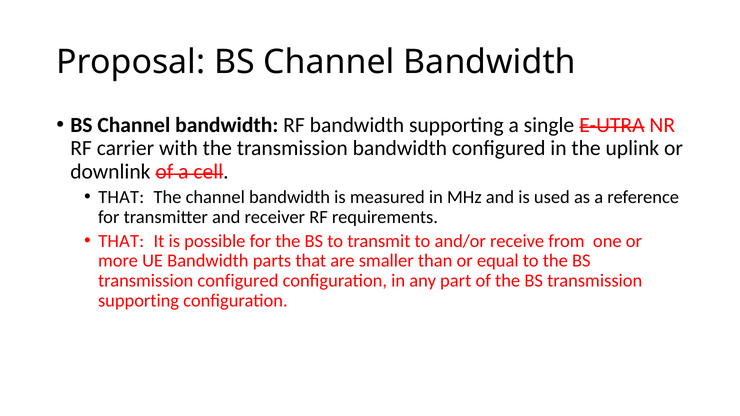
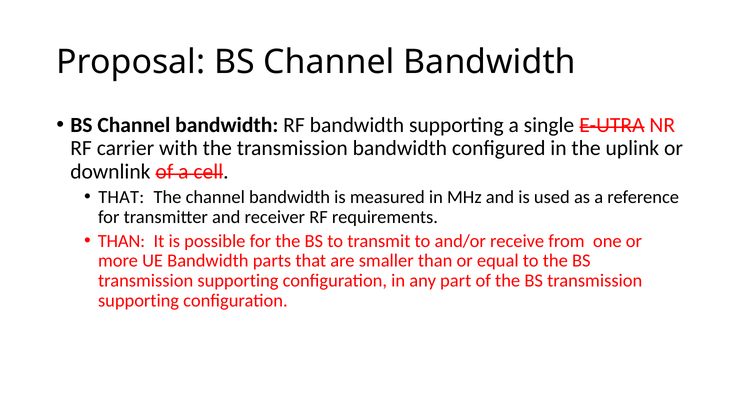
THAT: THAT -> THAN (121, 241)
configured: configured -> supporting (238, 281)
